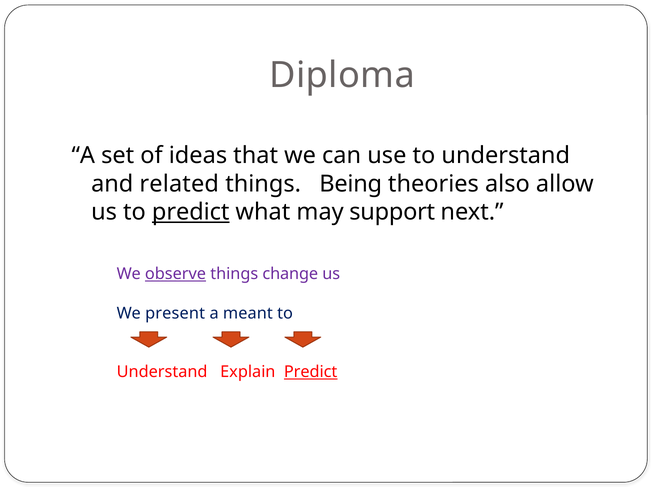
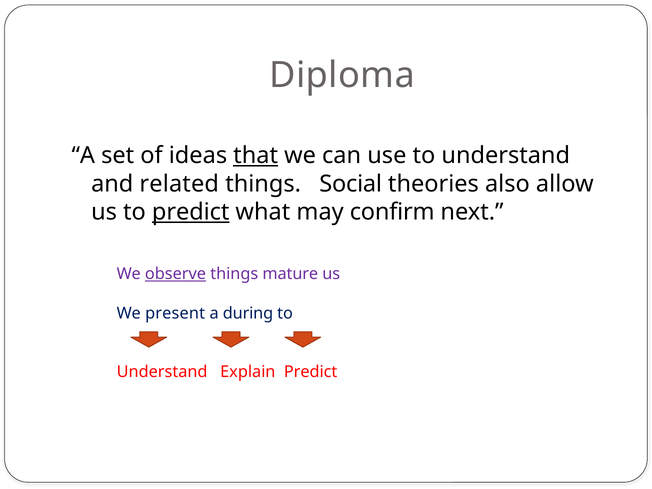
that underline: none -> present (256, 156)
Being: Being -> Social (351, 184)
support: support -> confirm (392, 212)
change: change -> mature (290, 274)
meant: meant -> during (248, 313)
Predict underline: present -> none (311, 372)
